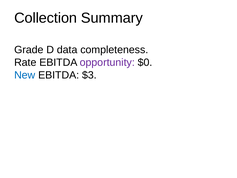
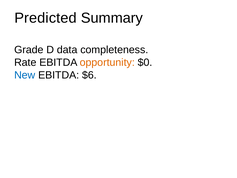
Collection: Collection -> Predicted (45, 18)
opportunity colour: purple -> orange (107, 62)
$3: $3 -> $6 (89, 75)
